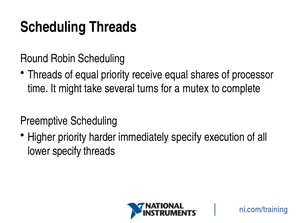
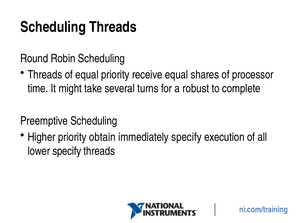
mutex: mutex -> robust (196, 88)
harder: harder -> obtain (102, 137)
